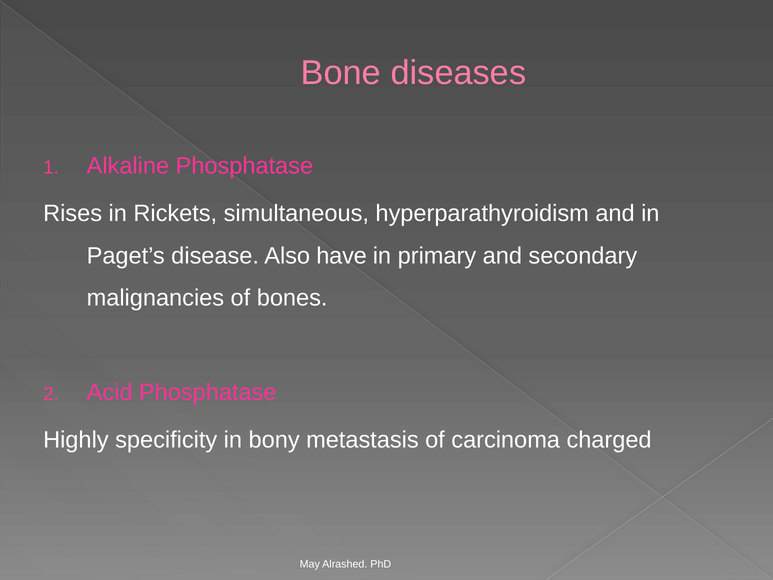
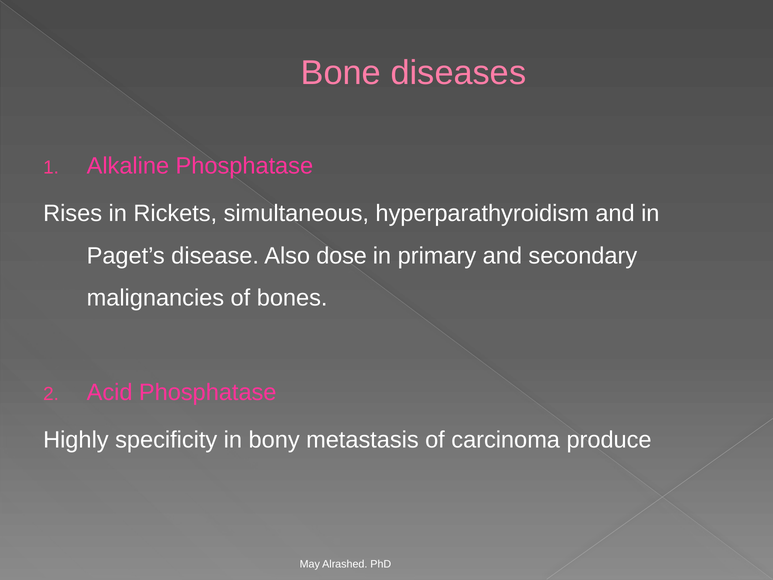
have: have -> dose (342, 256)
charged: charged -> produce (609, 440)
